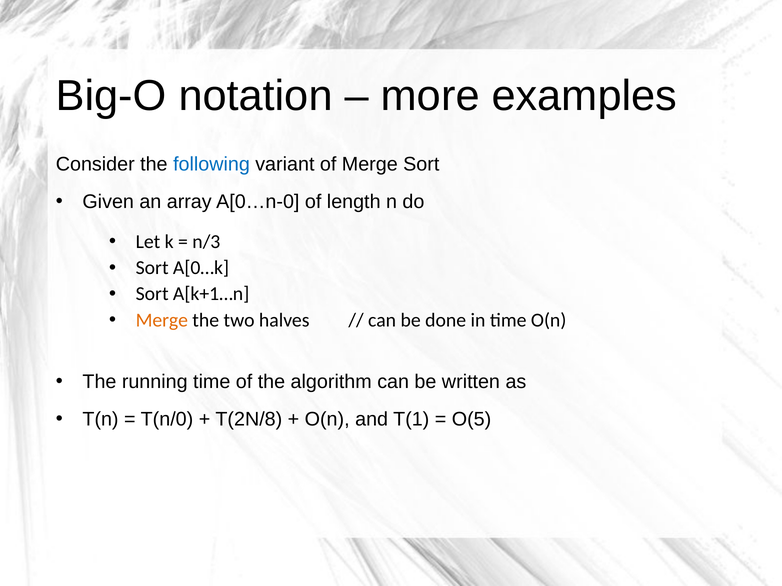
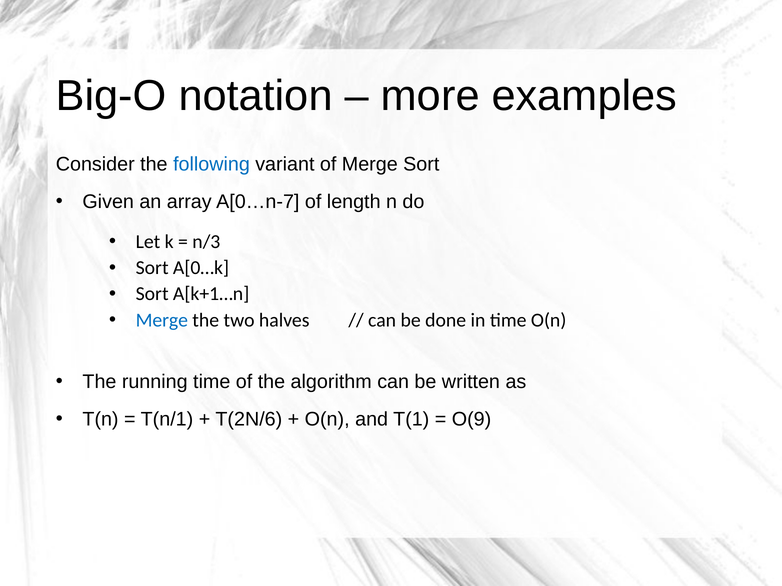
A[0…n-0: A[0…n-0 -> A[0…n-7 (258, 202)
Merge colour: orange -> blue (162, 320)
T(n/0: T(n/0 -> T(n/1 (167, 420)
T(2N/8: T(2N/8 -> T(2N/6 (249, 420)
O(5: O(5 -> O(9 (472, 420)
